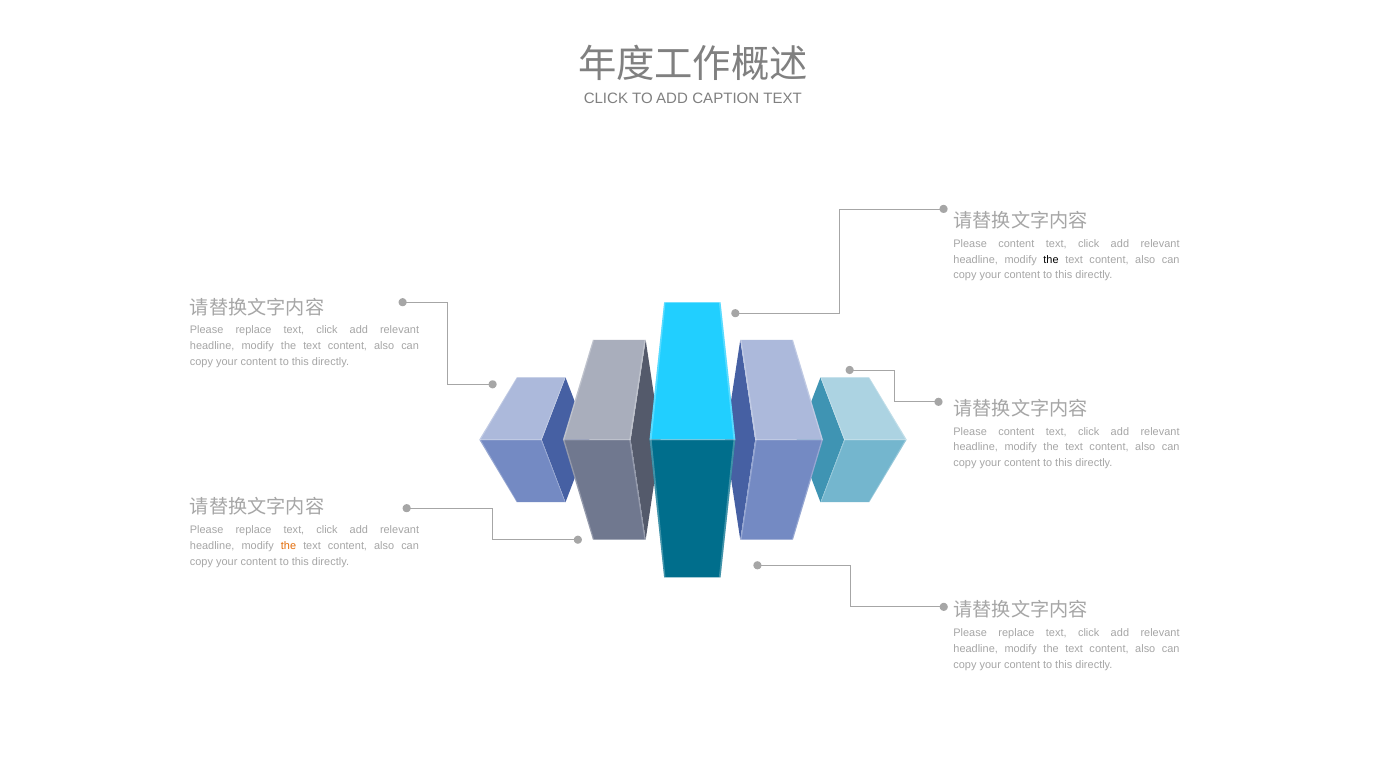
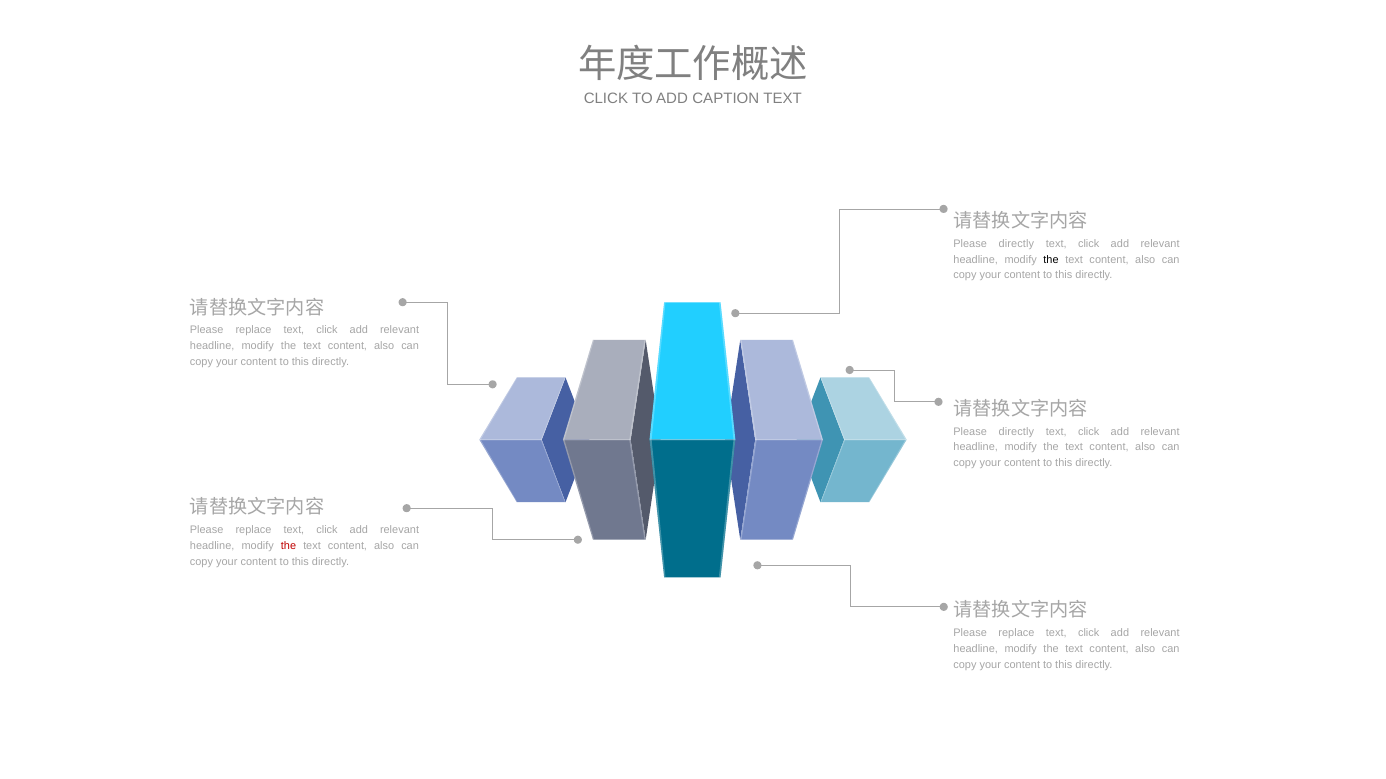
content: content -> directly (1016, 244)
content: content -> directly (1016, 432)
the colour: orange -> red (289, 546)
